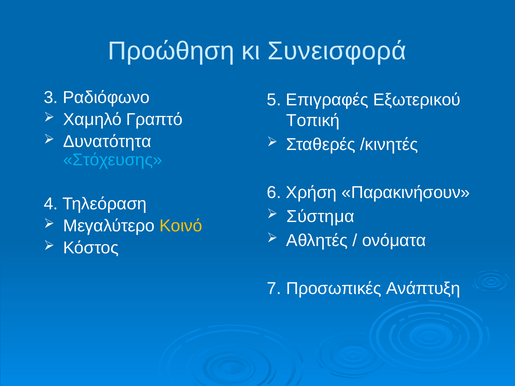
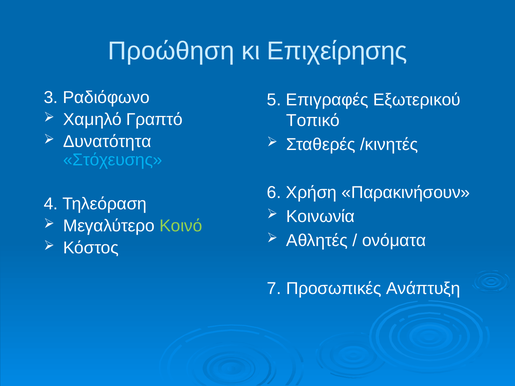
Συνεισφορά: Συνεισφορά -> Επιχείρησης (337, 51)
Τοπική: Τοπική -> Τοπικό (313, 121)
Σύστημα: Σύστημα -> Κοινωνία (321, 217)
Κοινό colour: yellow -> light green (181, 226)
